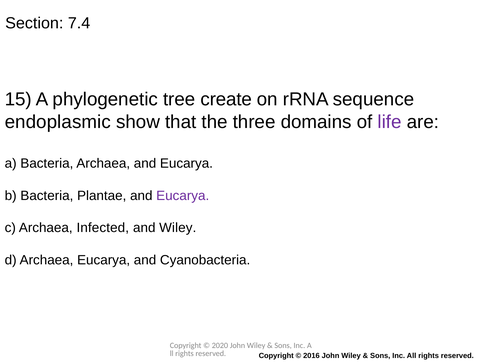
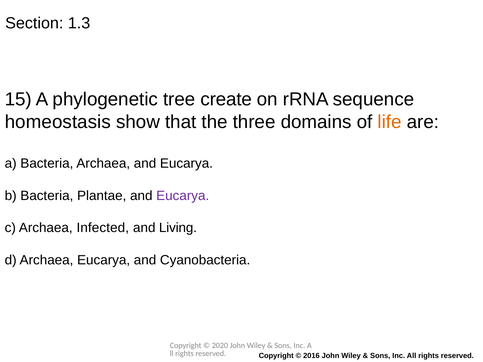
7.4: 7.4 -> 1.3 (79, 23)
endoplasmic: endoplasmic -> homeostasis (58, 122)
life colour: purple -> orange (390, 122)
and Wiley: Wiley -> Living (178, 228)
